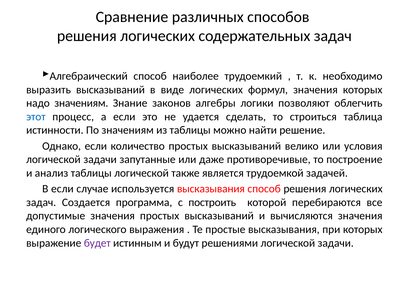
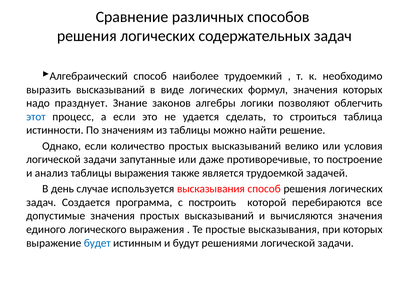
надо значениям: значениям -> празднует (81, 103)
таблицы логической: логической -> выражения (142, 173)
В если: если -> день (62, 189)
будет colour: purple -> blue (97, 243)
